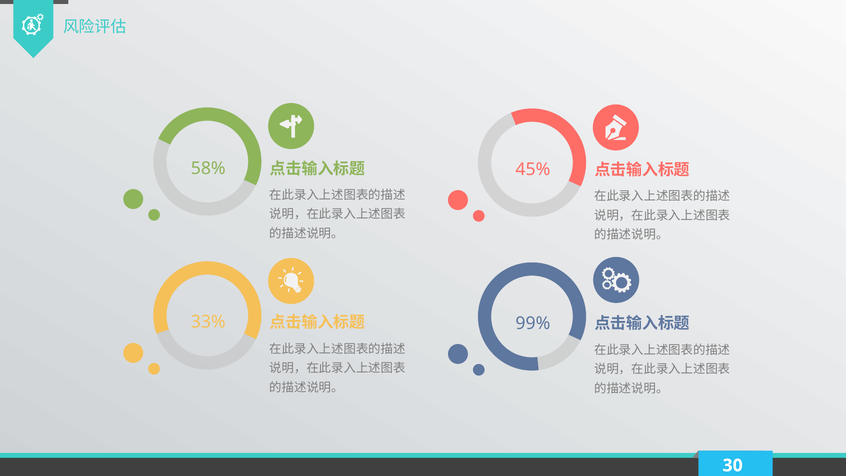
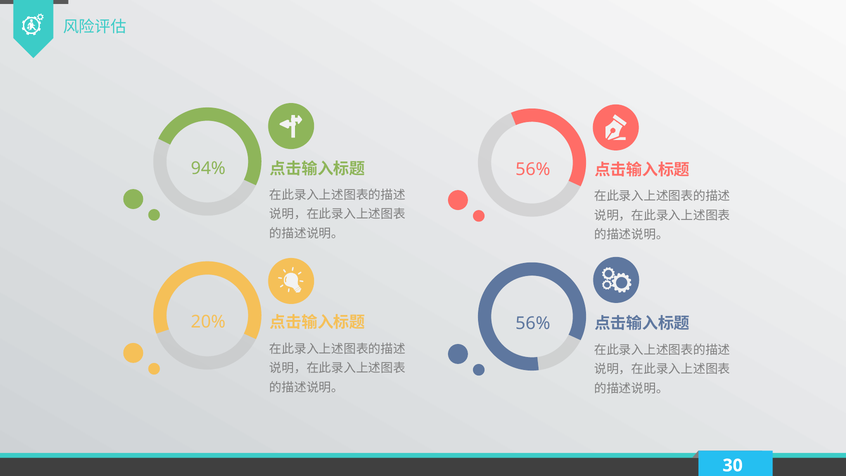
58%: 58% -> 94% (208, 168)
45%: 45% -> 56% (533, 169)
33%: 33% -> 20% (208, 322)
99%: 99% -> 56% (533, 323)
